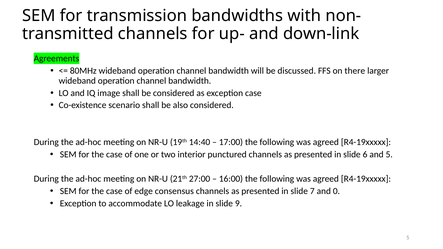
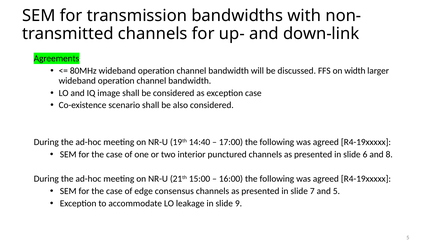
there: there -> width (355, 71)
and 5: 5 -> 8 (389, 154)
27:00: 27:00 -> 15:00 (200, 179)
and 0: 0 -> 5 (336, 191)
